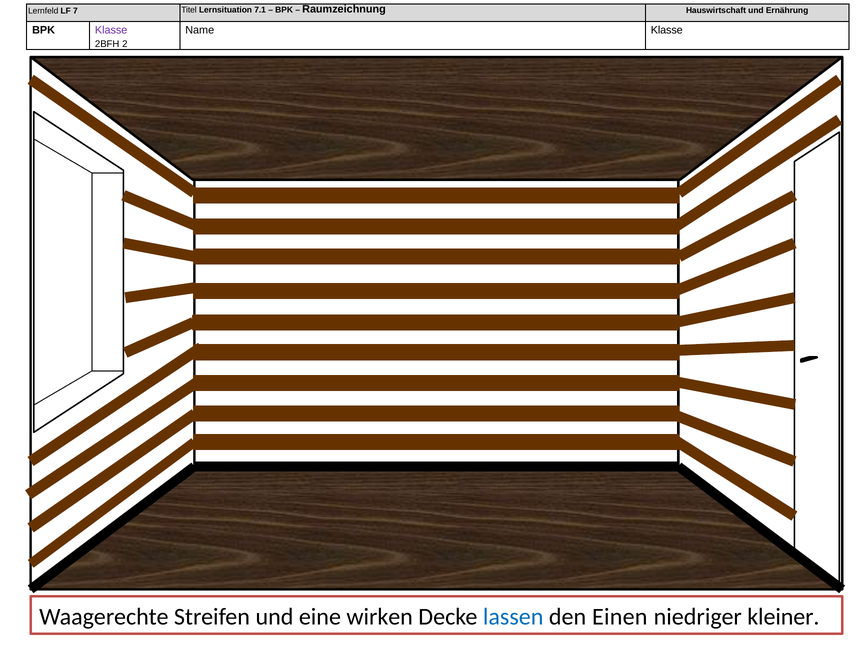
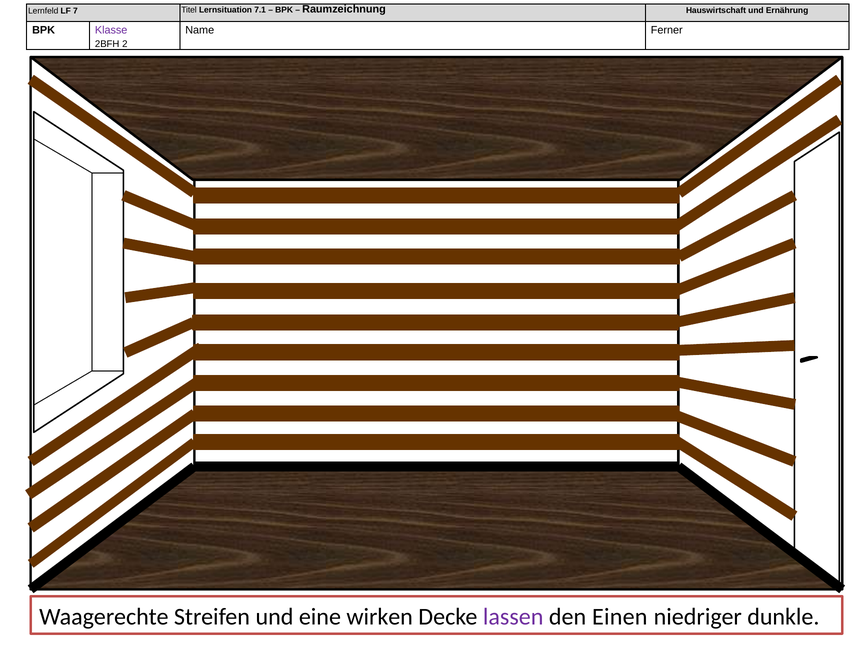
Name Klasse: Klasse -> Ferner (667, 30)
lassen colour: blue -> purple (513, 616)
kleiner: kleiner -> dunkle (783, 616)
